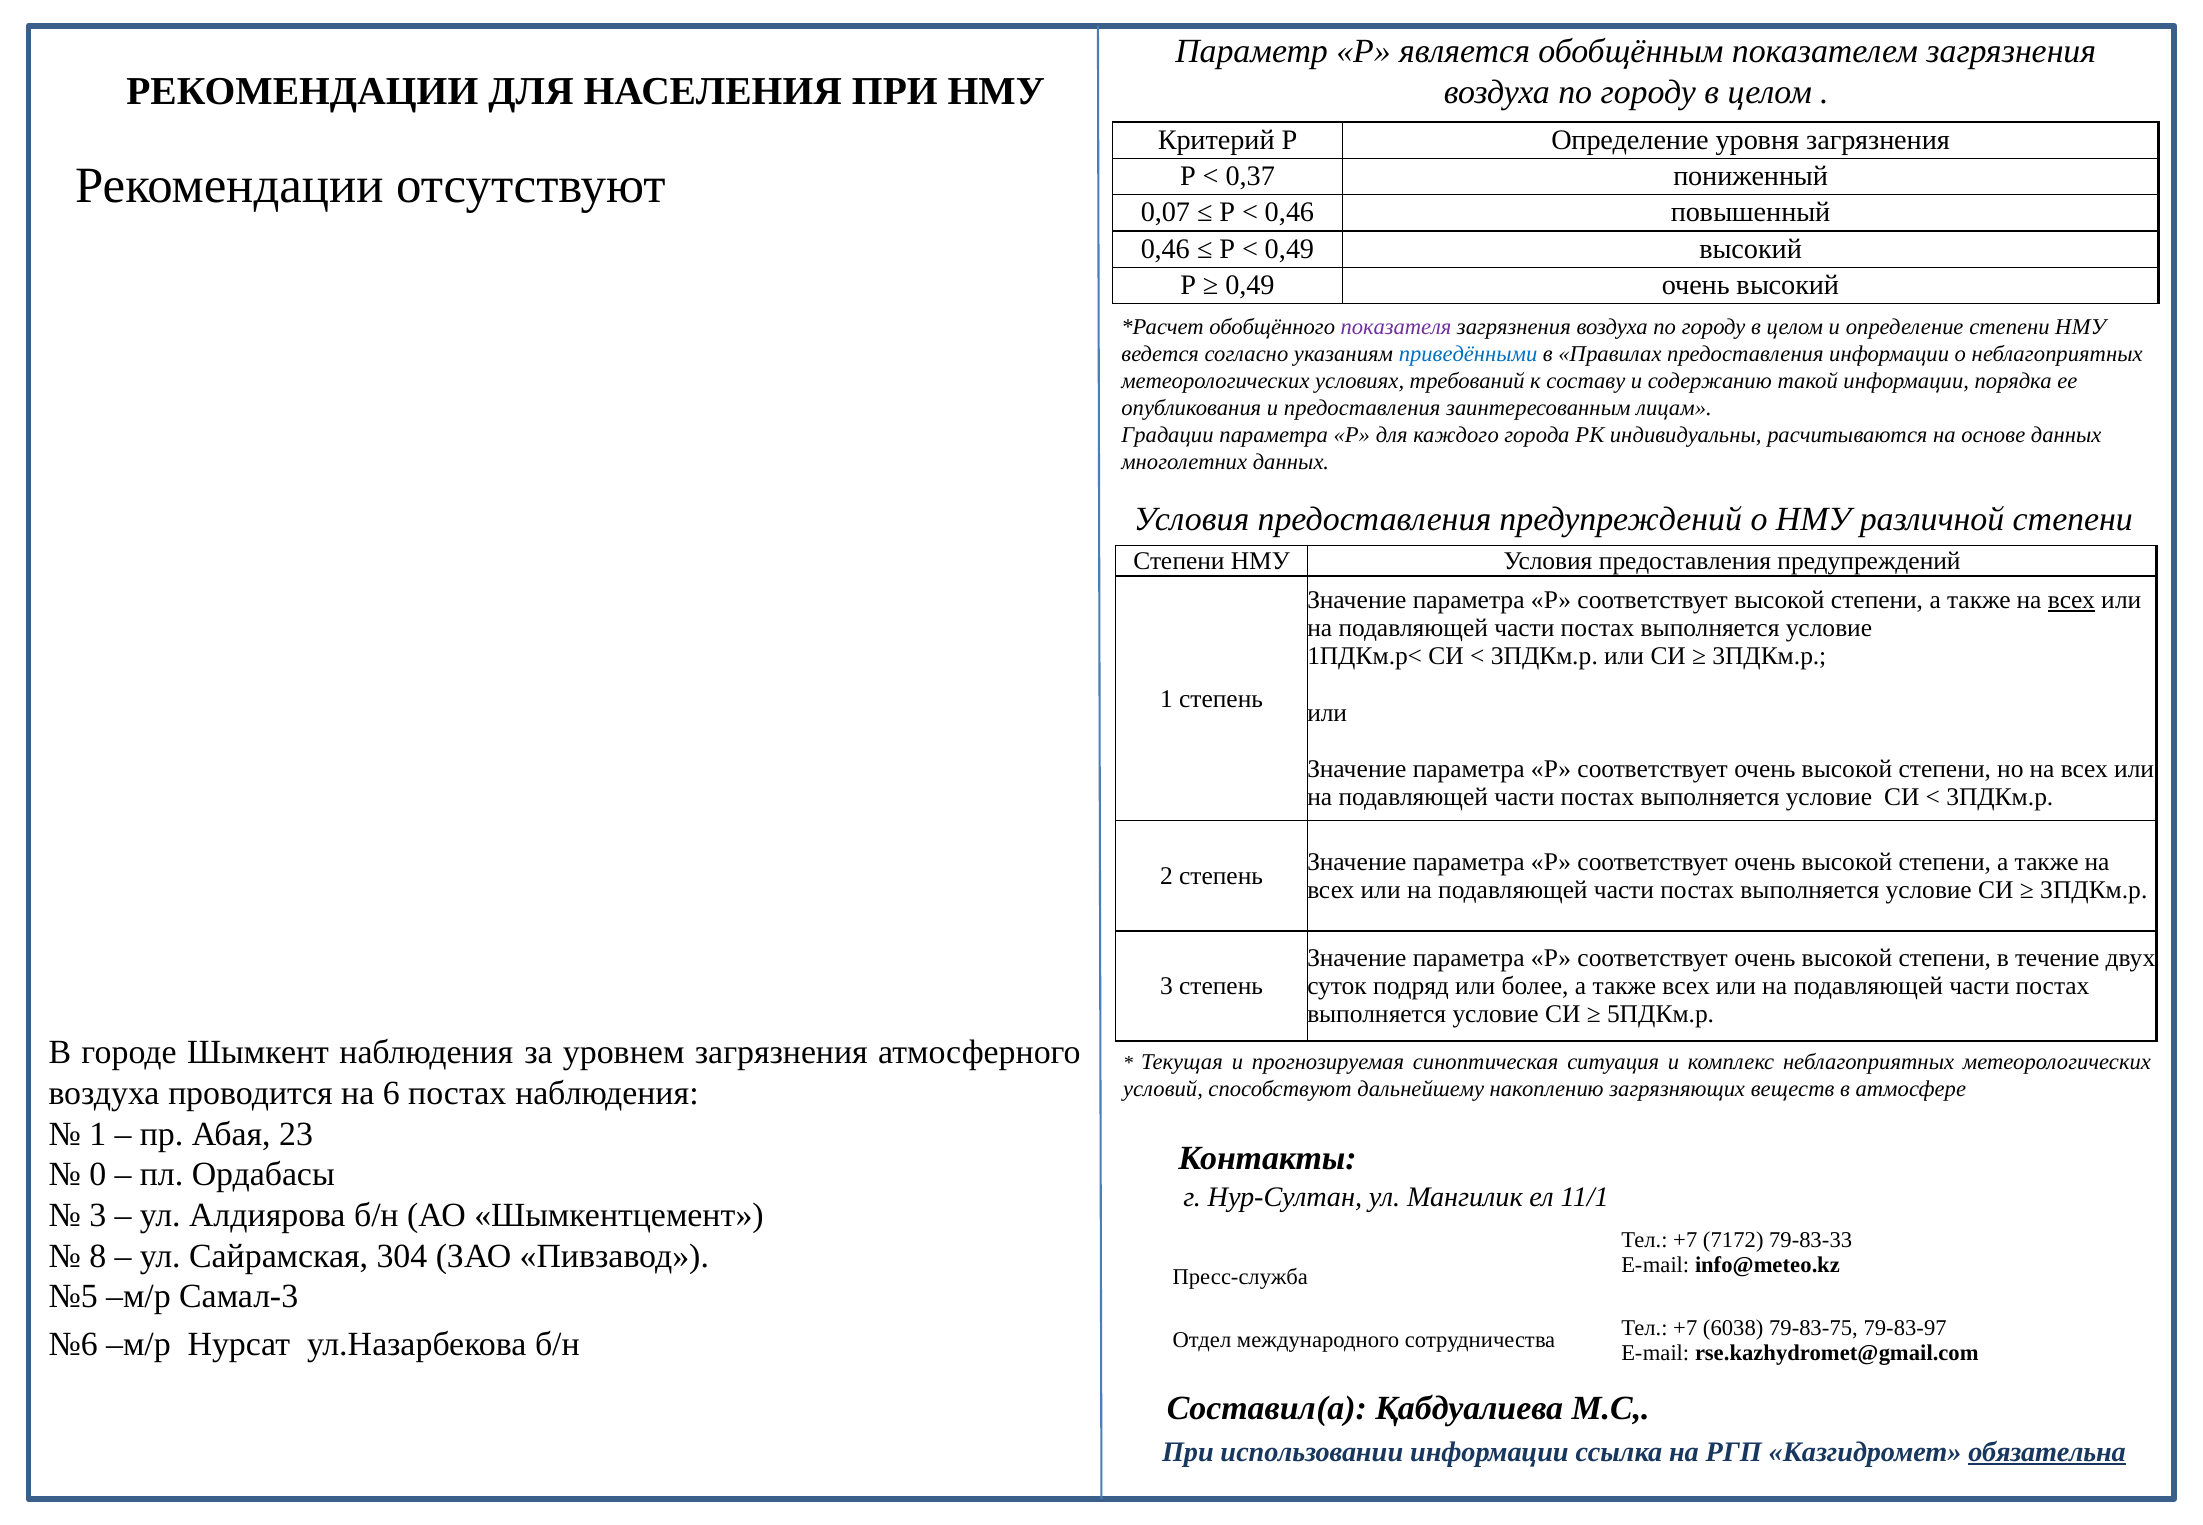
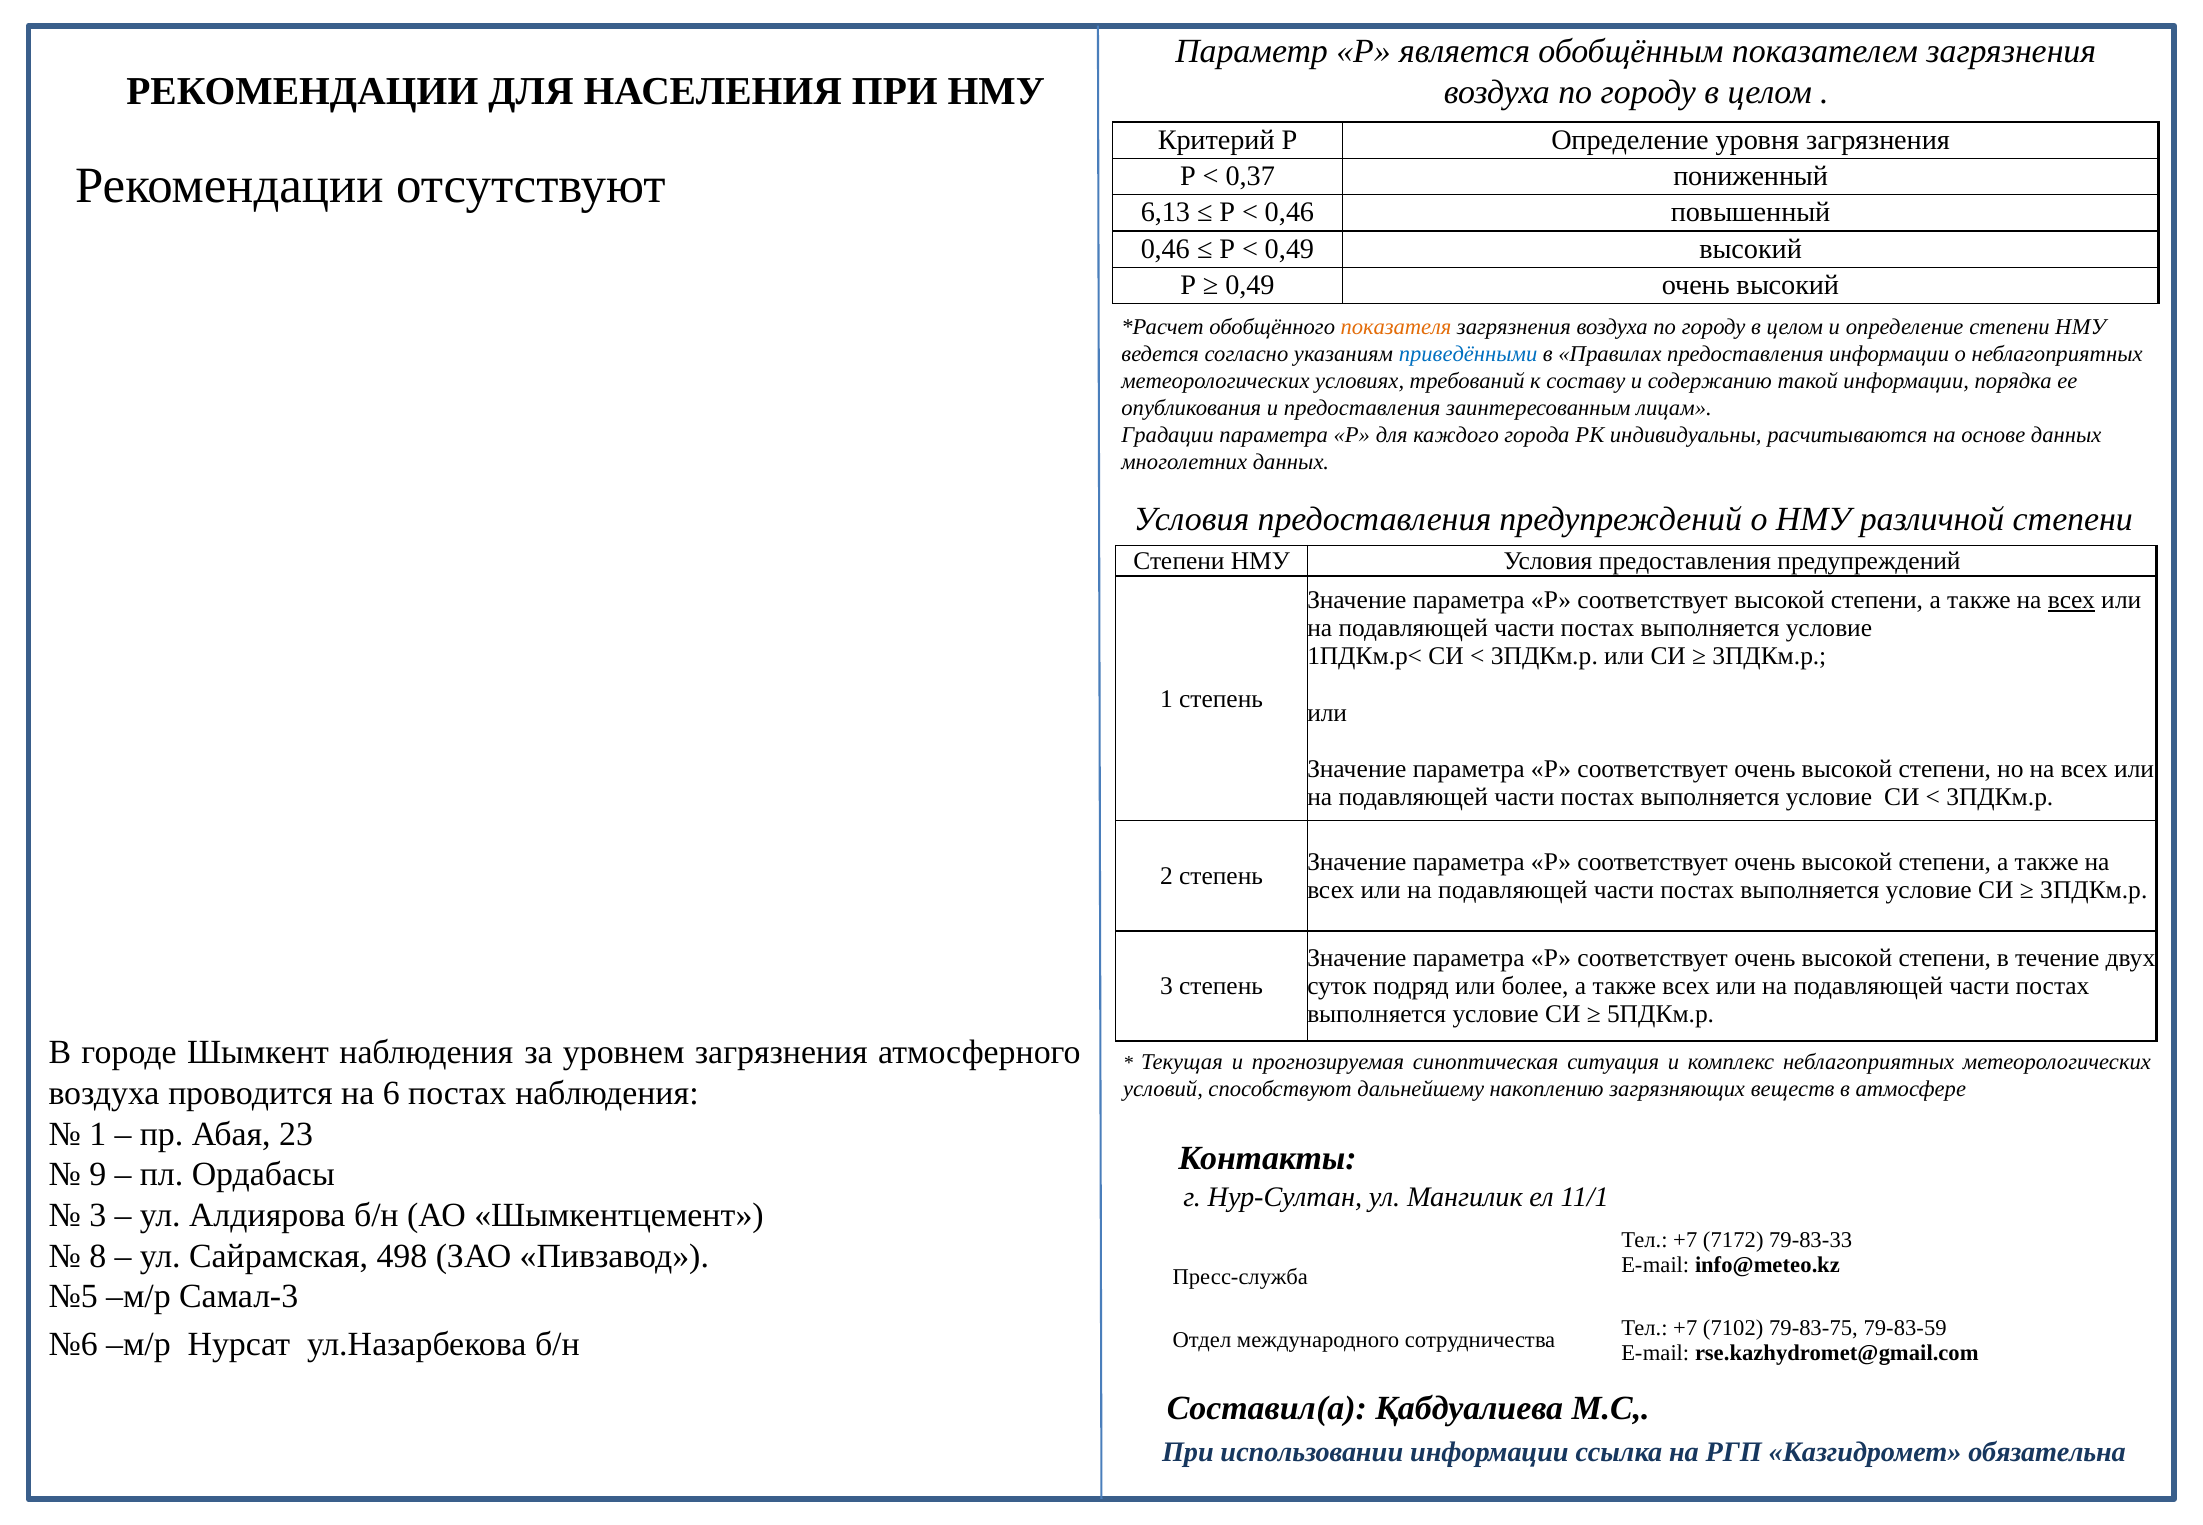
0,07: 0,07 -> 6,13 (1165, 213)
показателя colour: purple -> orange (1396, 327)
0: 0 -> 9 (98, 1175)
304: 304 -> 498 (402, 1256)
6038: 6038 -> 7102 (1733, 1328)
79-83-97: 79-83-97 -> 79-83-59 (1905, 1328)
обязательна underline: present -> none (2047, 1452)
